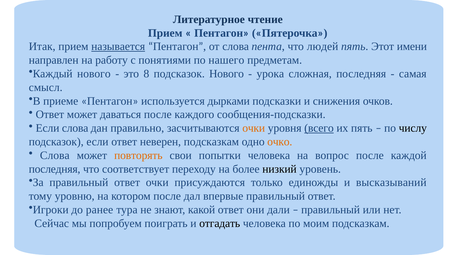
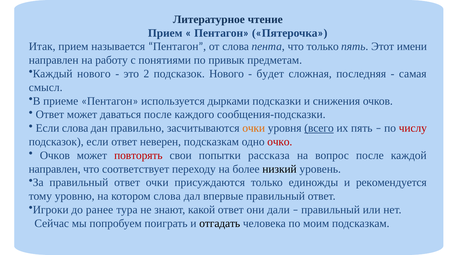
называется underline: present -> none (118, 47)
что людей: людей -> только (323, 47)
нашего: нашего -> привык (226, 60)
8: 8 -> 2 (146, 74)
урока: урока -> будет (270, 74)
числу colour: black -> red (413, 128)
очко colour: orange -> red (280, 142)
Слова: Слова -> Очков (55, 156)
повторять colour: orange -> red (138, 156)
попытки человека: человека -> рассказа (269, 156)
последняя: последняя -> направлен (55, 169)
высказываний: высказываний -> рекомендуется (391, 183)
котором после: после -> слова (167, 196)
